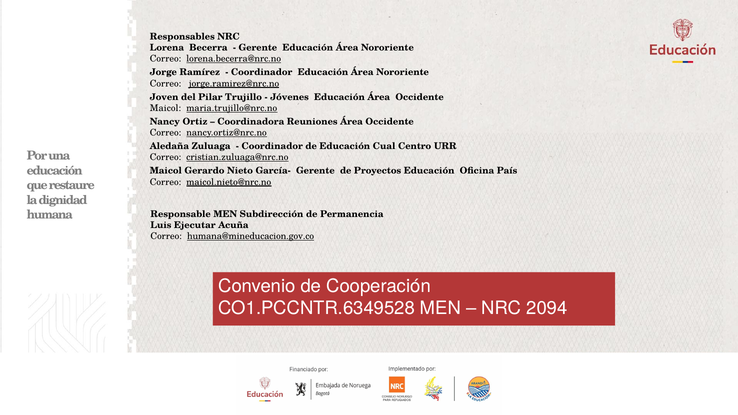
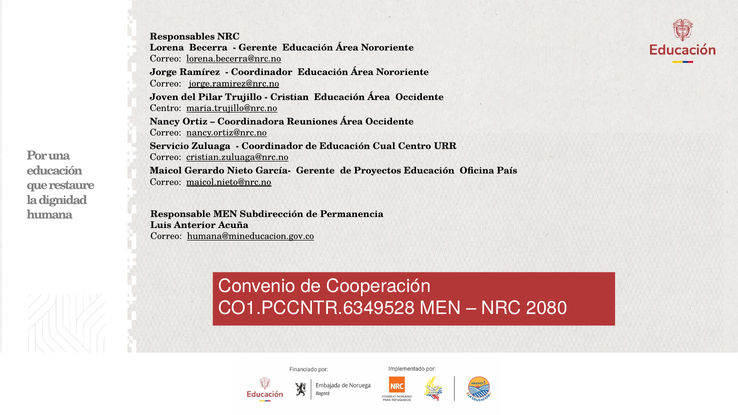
Jóvenes: Jóvenes -> Cristian (290, 97)
Maicol: Maicol -> Centro (166, 108)
Aledaña: Aledaña -> Servicio (169, 146)
Ejecutar: Ejecutar -> Anterior (195, 225)
2094: 2094 -> 2080 (547, 308)
